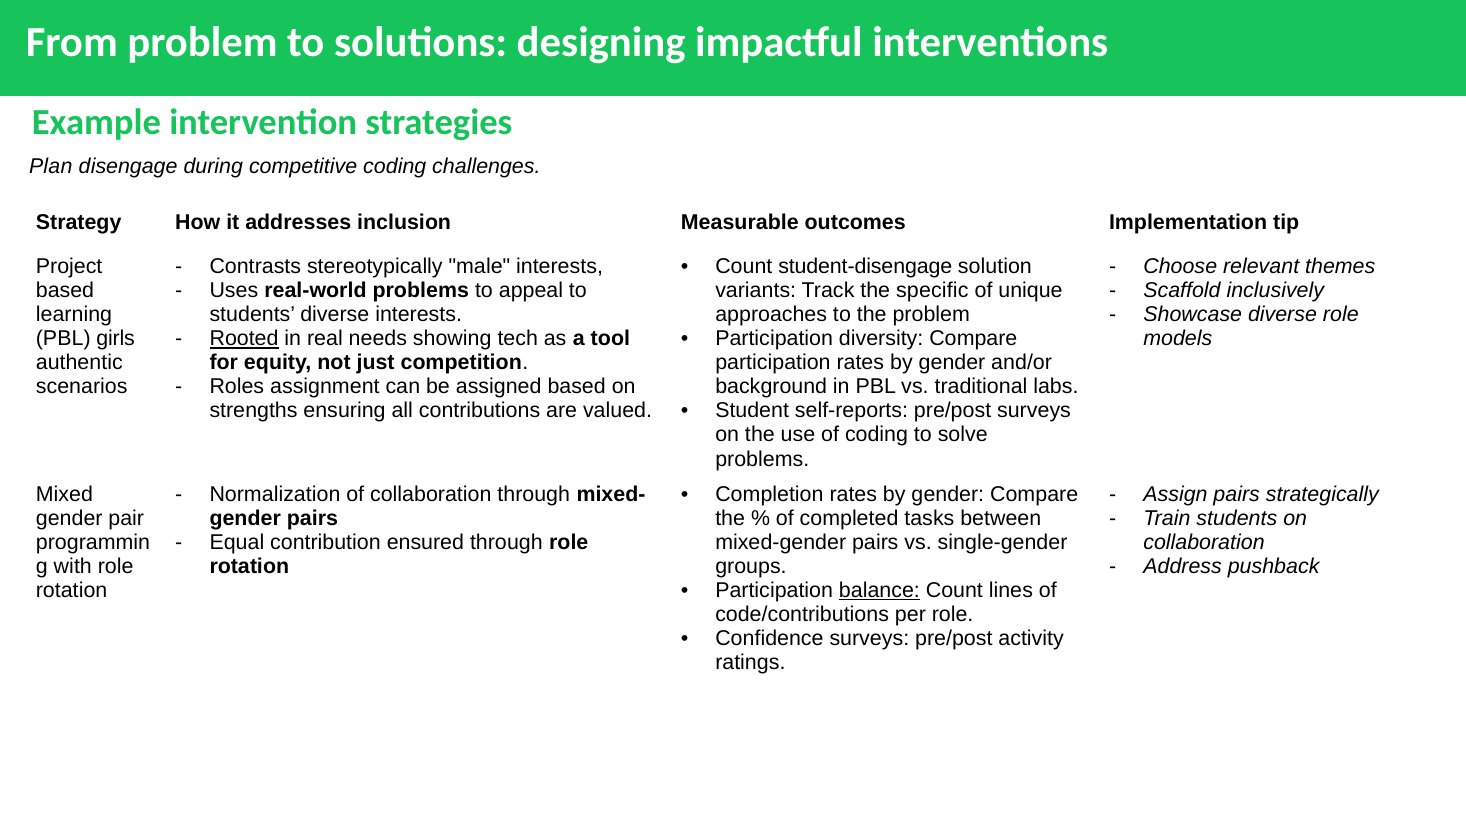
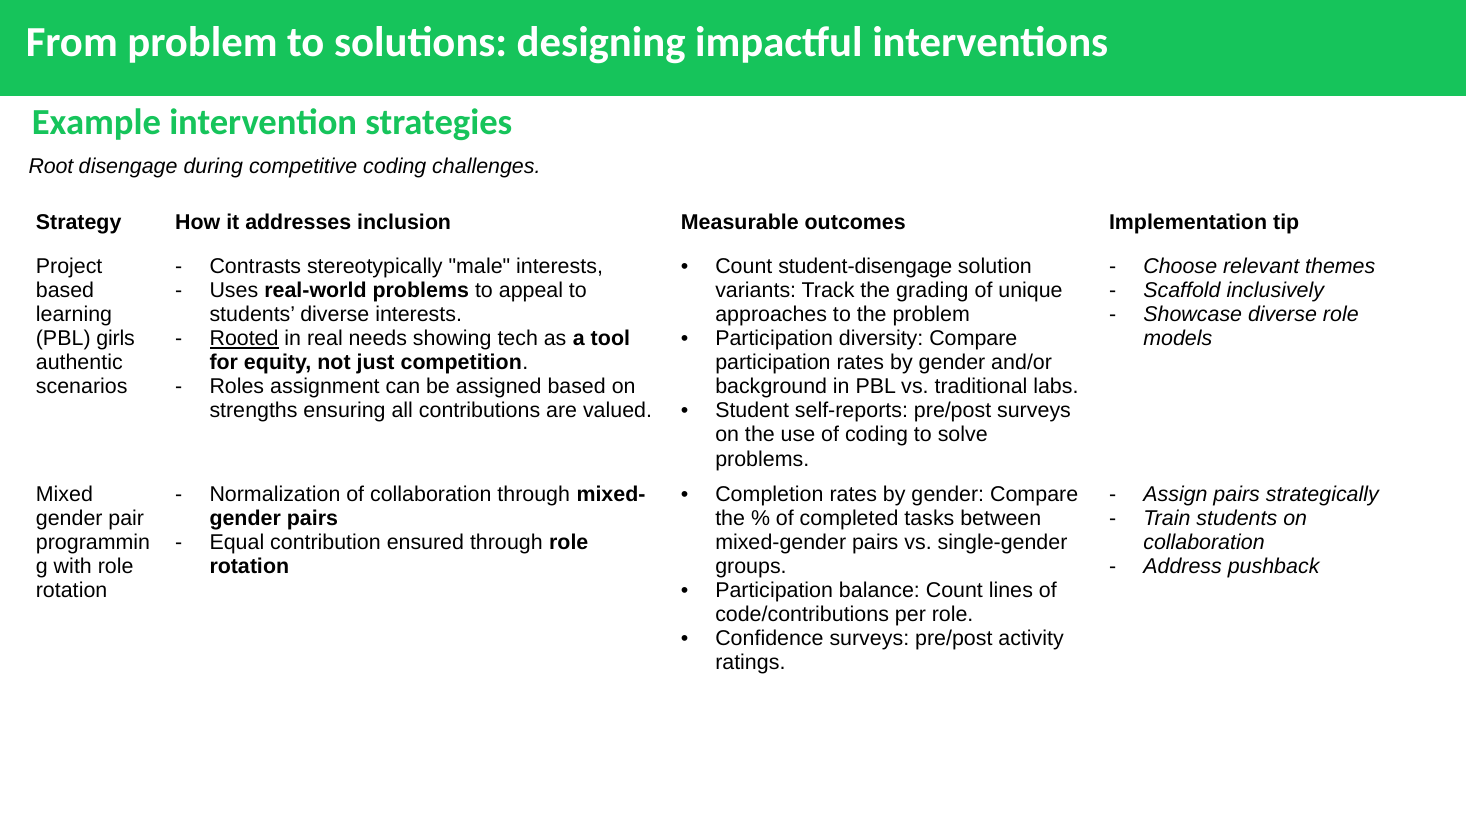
Plan: Plan -> Root (51, 166)
specific: specific -> grading (932, 291)
balance underline: present -> none (879, 590)
